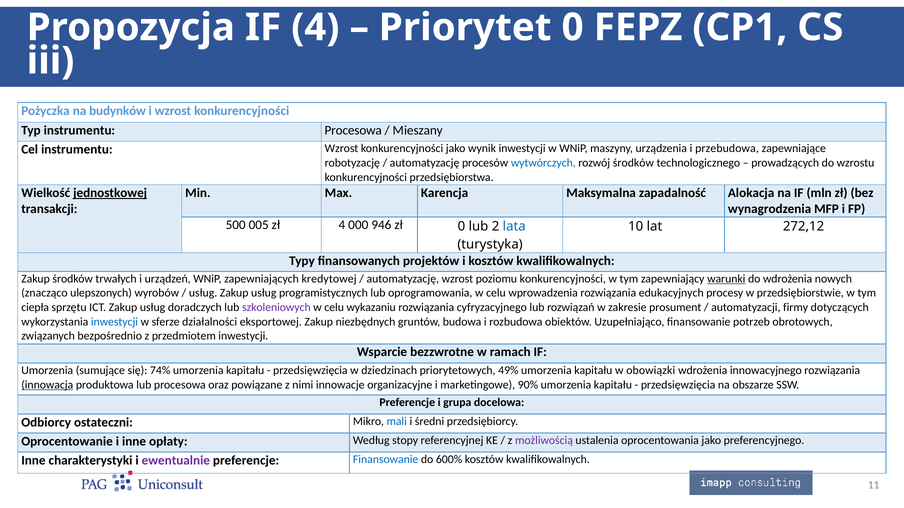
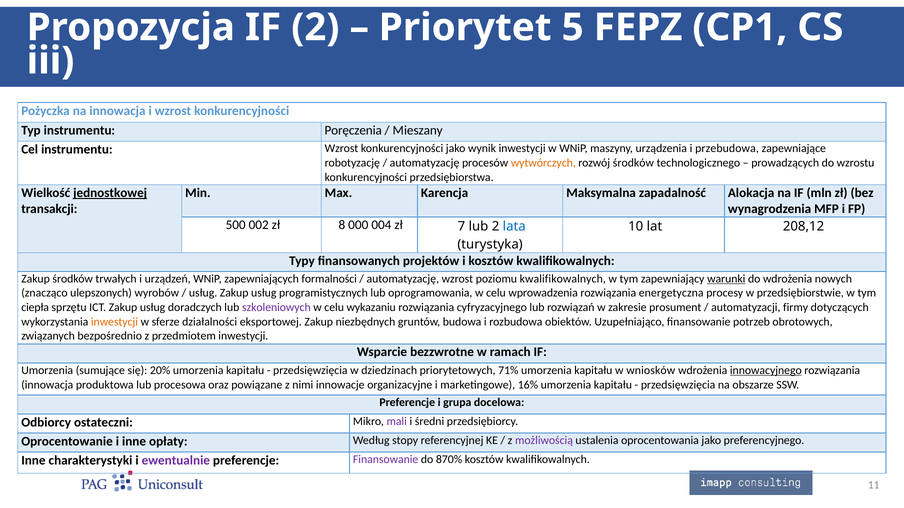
IF 4: 4 -> 2 (315, 27)
Priorytet 0: 0 -> 5 (573, 27)
na budynków: budynków -> innowacja (117, 111)
instrumentu Procesowa: Procesowa -> Poręczenia (353, 130)
wytwórczych colour: blue -> orange (543, 163)
005: 005 -> 002 (259, 225)
zł 4: 4 -> 8 (342, 225)
946: 946 -> 004 (381, 225)
zł 0: 0 -> 7 (461, 227)
272,12: 272,12 -> 208,12 (804, 227)
kredytowej: kredytowej -> formalności (329, 279)
poziomu konkurencyjności: konkurencyjności -> kwalifikowalnych (563, 279)
edukacyjnych: edukacyjnych -> energetyczna (671, 293)
inwestycji colour: blue -> orange (114, 322)
74%: 74% -> 20% (160, 371)
49%: 49% -> 71% (508, 371)
obowiązki: obowiązki -> wniosków (651, 371)
innowacyjnego underline: none -> present (766, 371)
innowacja underline: present -> none (47, 385)
90%: 90% -> 16% (528, 385)
mali colour: blue -> purple (397, 422)
Finansowanie colour: blue -> purple (386, 460)
600%: 600% -> 870% (449, 460)
